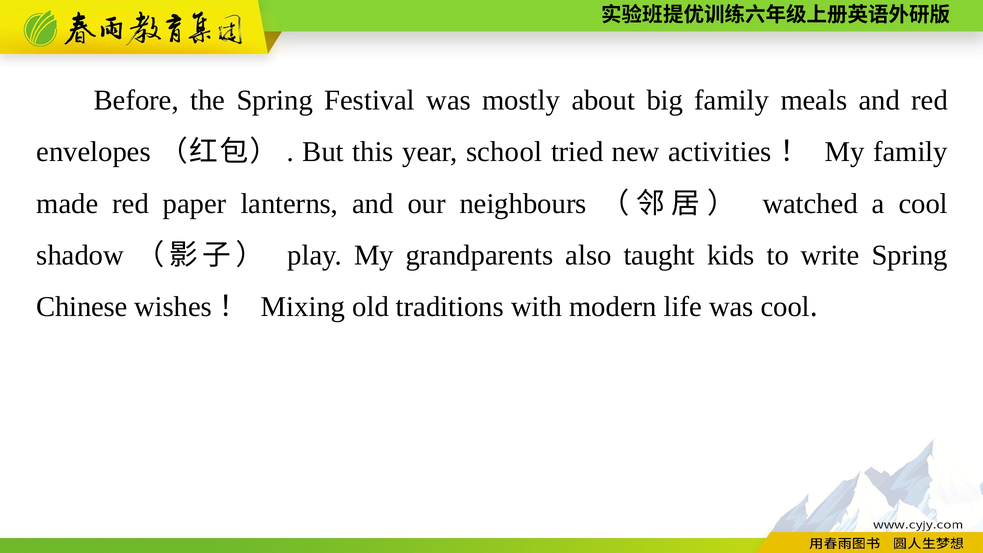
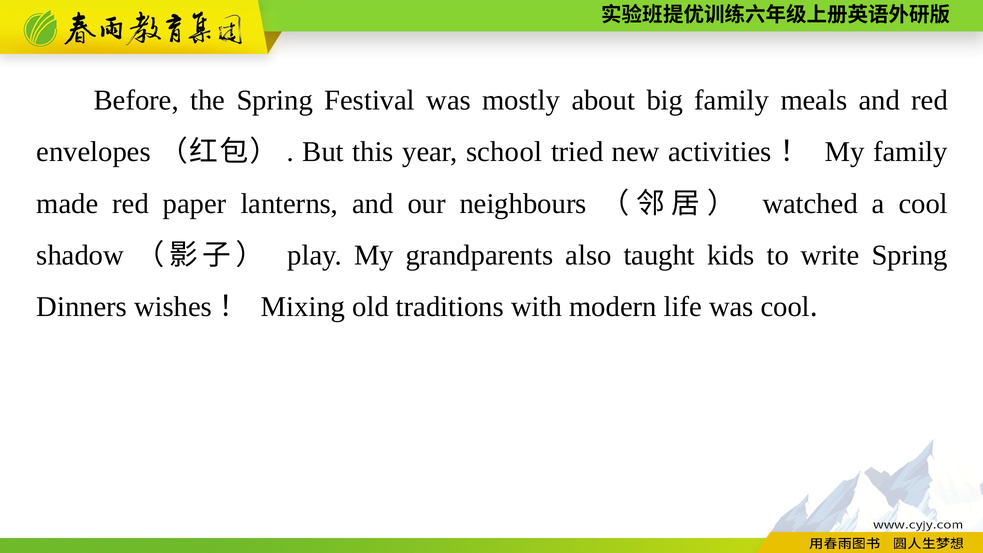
Chinese: Chinese -> Dinners (82, 307)
